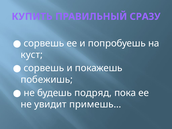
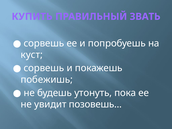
СРАЗУ: СРАЗУ -> ЗВАТЬ (145, 17)
подряд: подряд -> утонуть (93, 93)
примешь…: примешь… -> позовешь… (95, 104)
